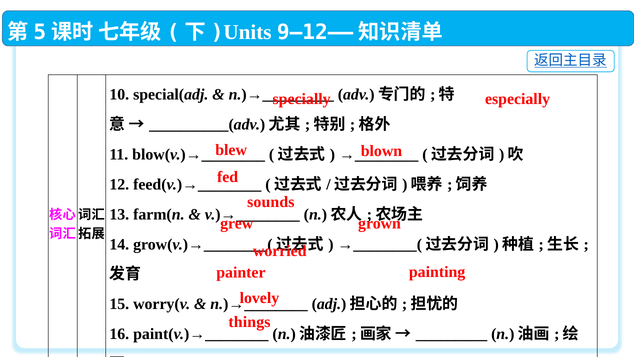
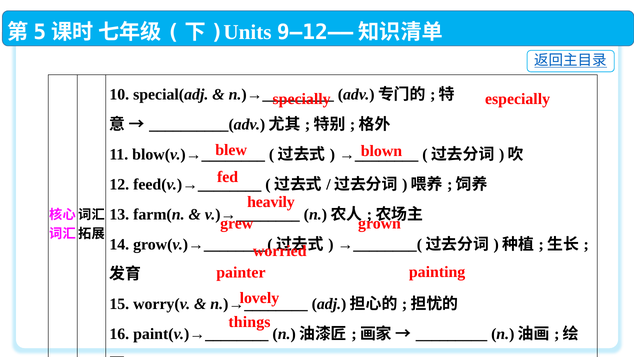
sounds: sounds -> heavily (271, 202)
